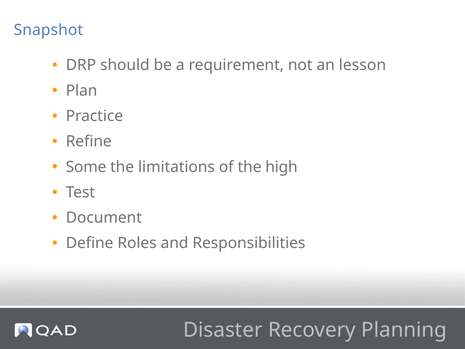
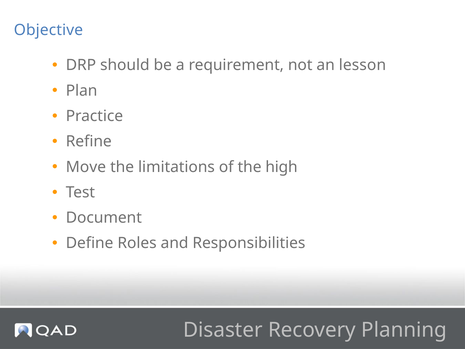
Snapshot: Snapshot -> Objective (48, 30)
Some: Some -> Move (86, 167)
